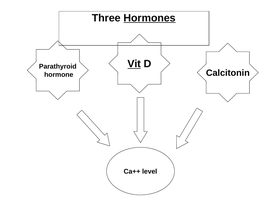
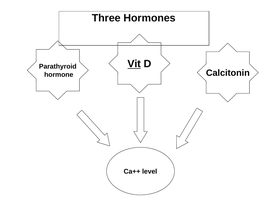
Hormones underline: present -> none (150, 18)
